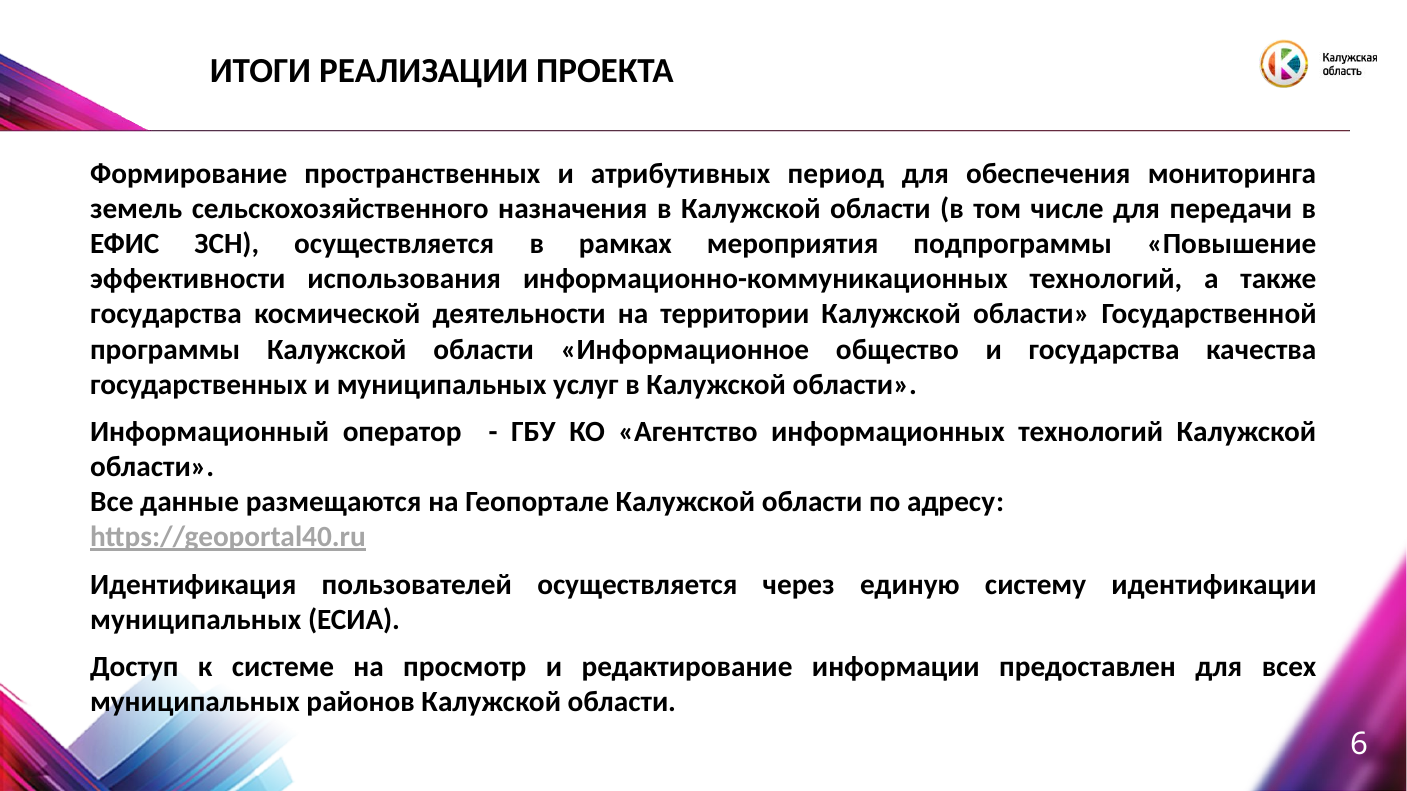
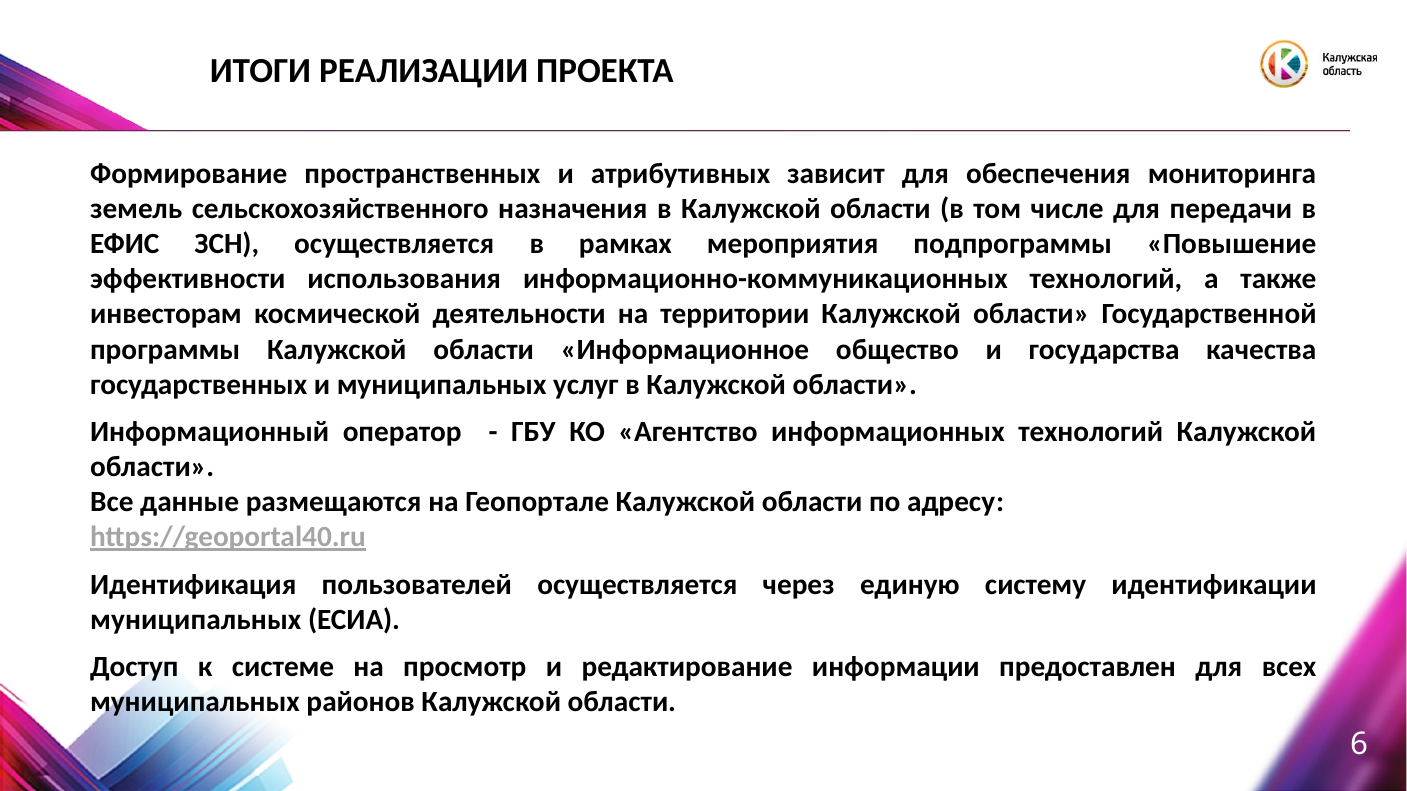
период: период -> зависит (836, 174)
государства: государства -> инвесторам (166, 314)
